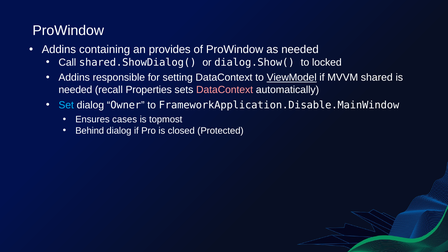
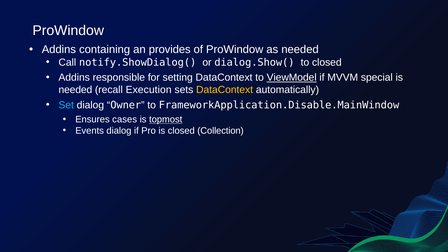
shared.ShowDialog(: shared.ShowDialog( -> notify.ShowDialog( (138, 62)
to locked: locked -> closed (327, 62)
shared: shared -> special (377, 78)
Properties: Properties -> Execution (149, 90)
DataContext colour: pink -> yellow (225, 90)
topmost underline: none -> present (166, 119)
Behind: Behind -> Events (90, 131)
Protected: Protected -> Collection (221, 131)
